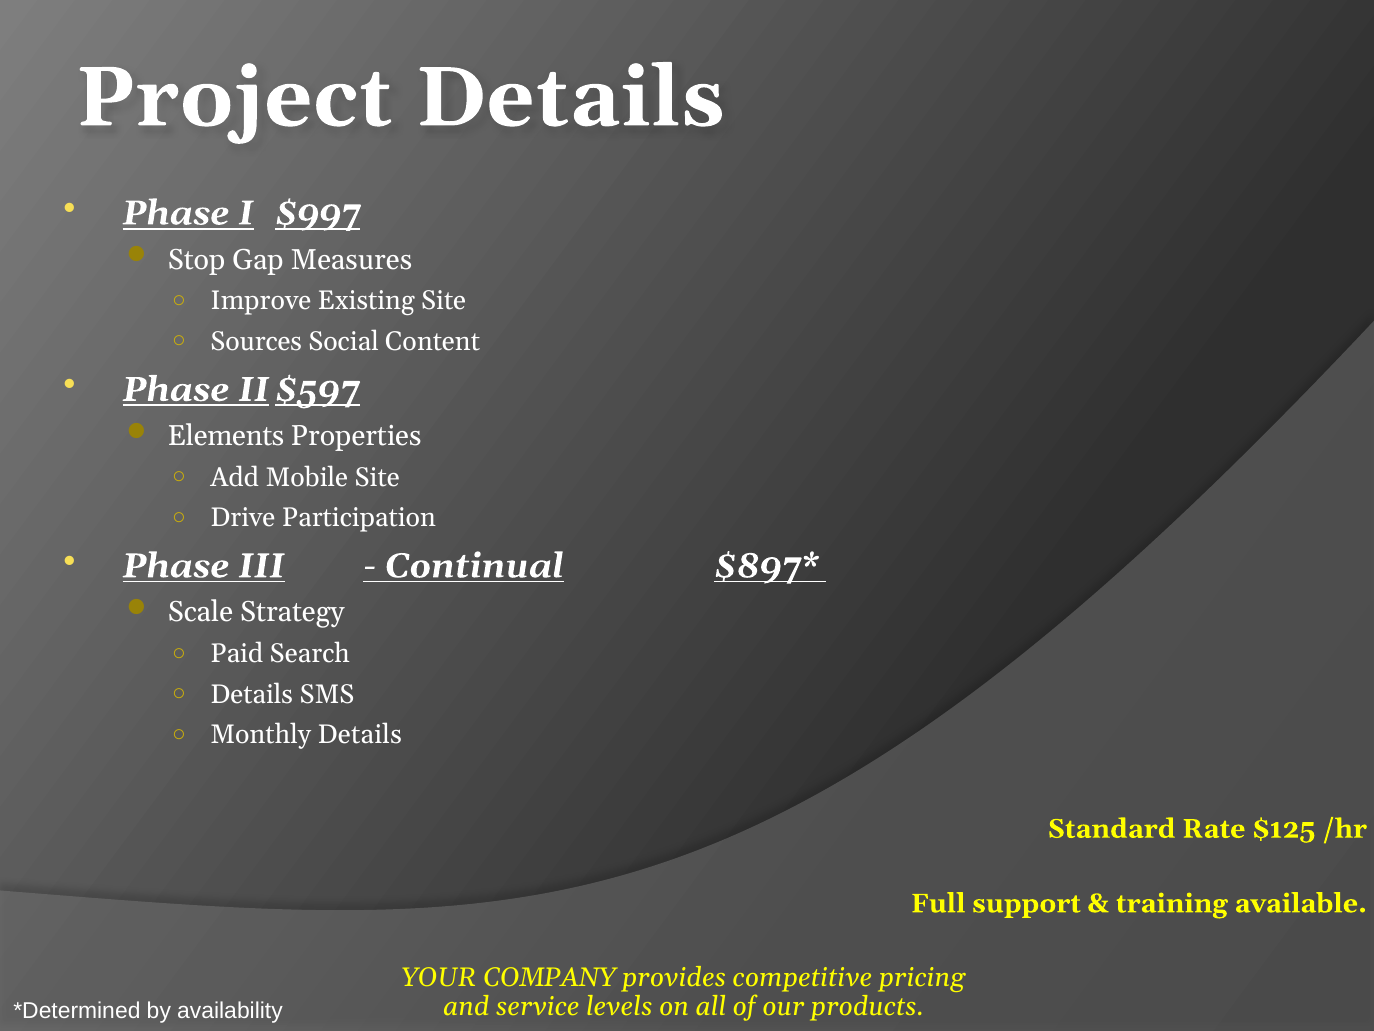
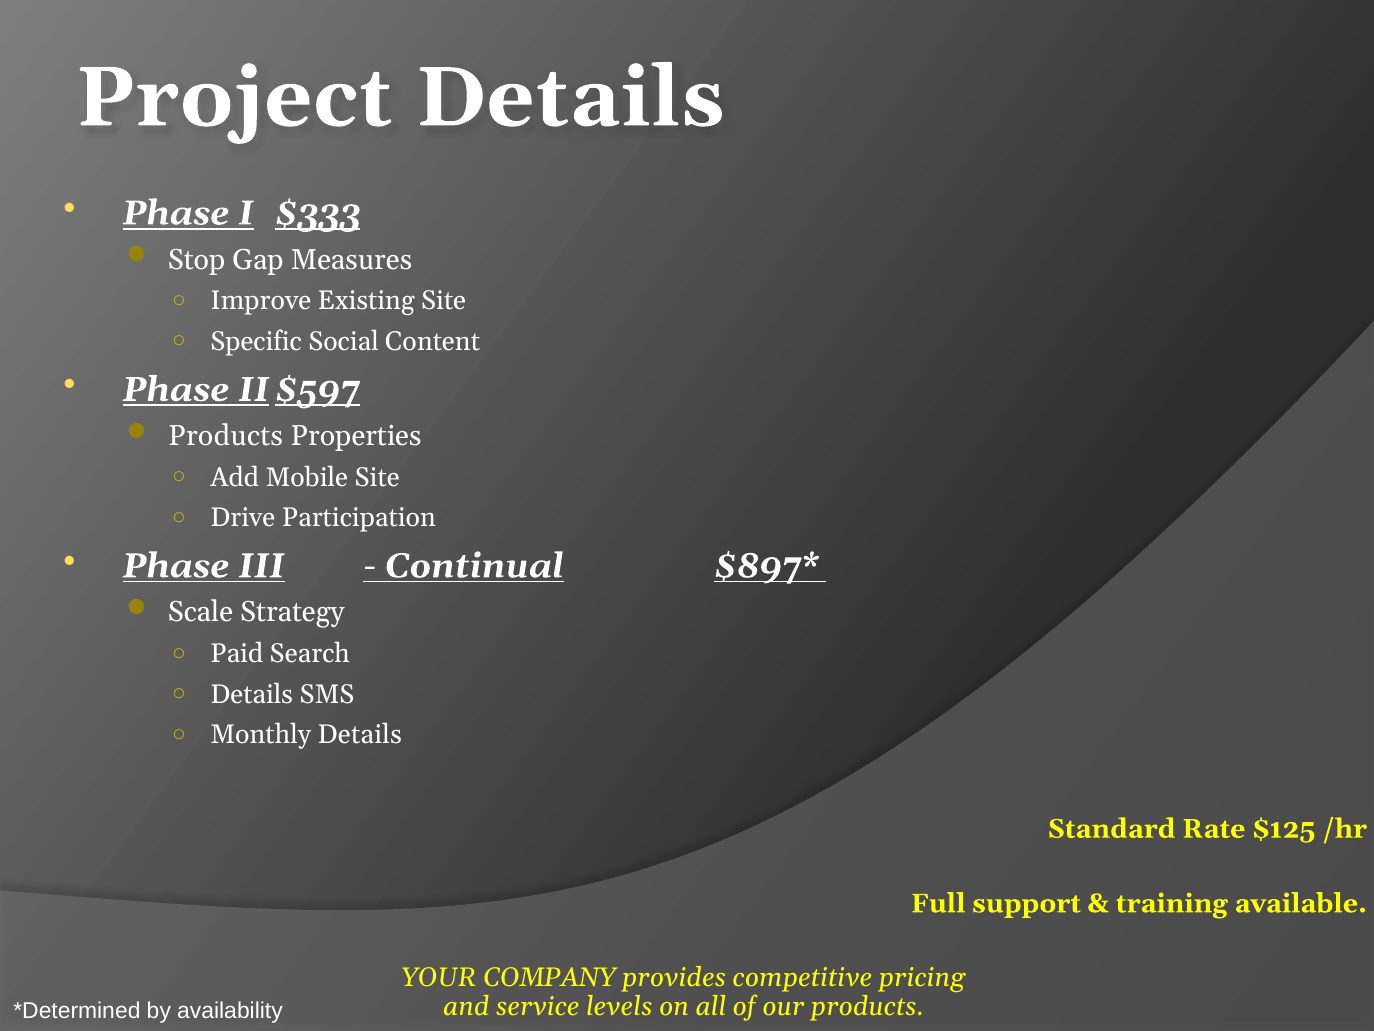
$997: $997 -> $333 (318, 213)
Sources: Sources -> Specific (256, 341)
Elements: Elements -> Products (226, 436)
